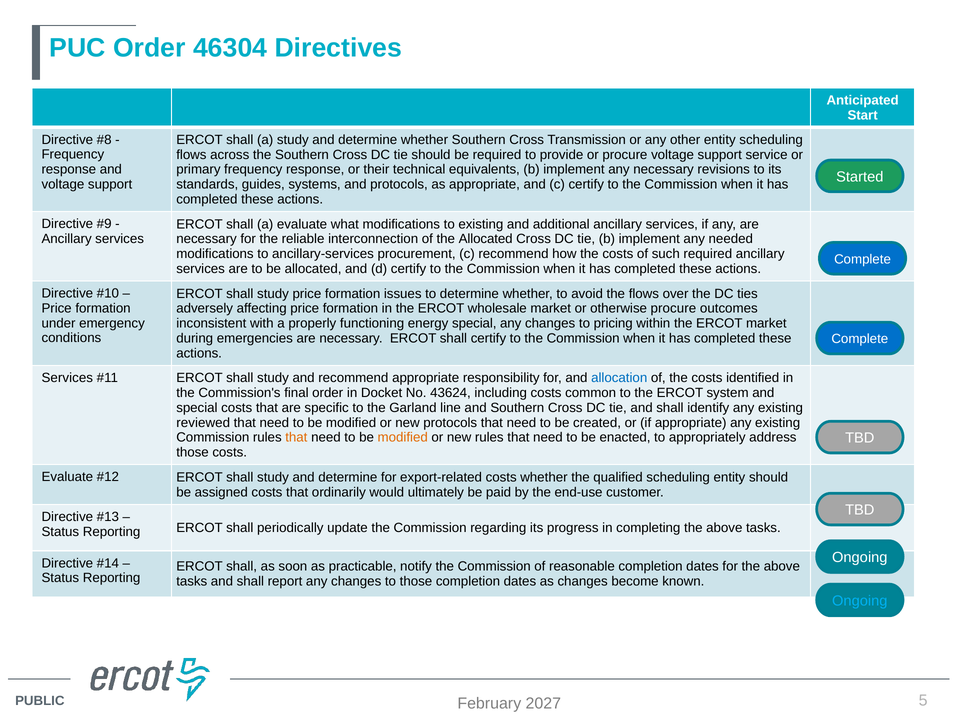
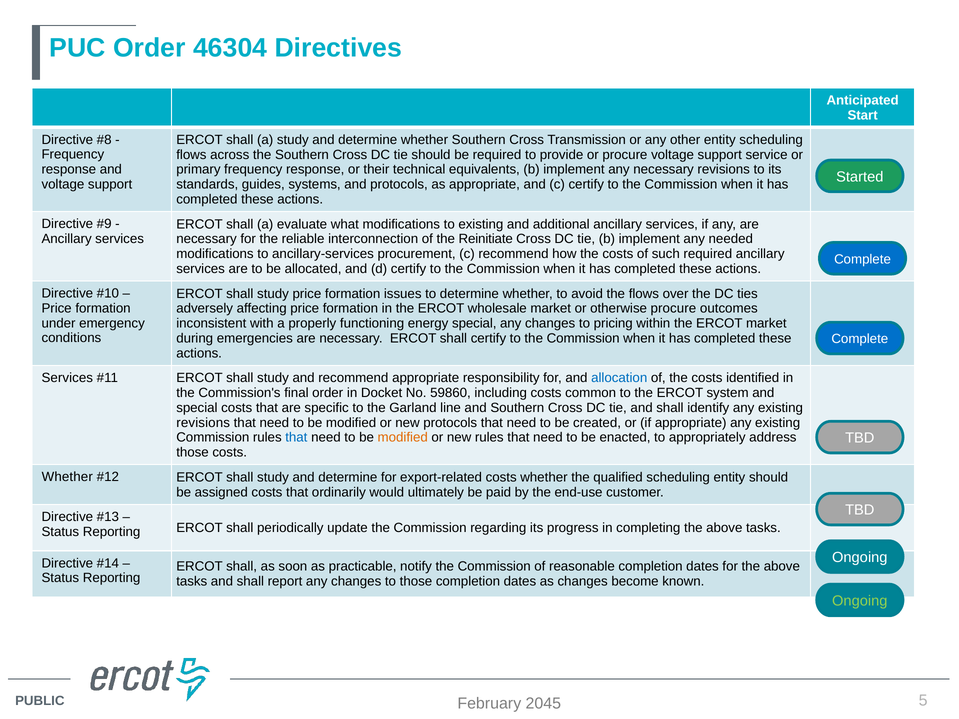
the Allocated: Allocated -> Reinitiate (486, 239)
43624: 43624 -> 59860 (450, 393)
reviewed: reviewed -> revisions (203, 423)
that colour: orange -> blue (296, 438)
Evaluate: Evaluate -> Whether (67, 477)
Ongoing colour: light blue -> light green (860, 601)
2027: 2027 -> 2045 (543, 703)
